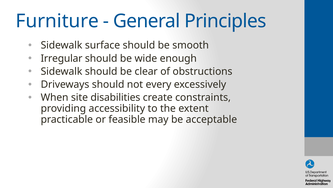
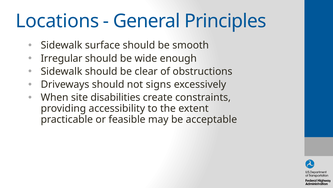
Furniture: Furniture -> Locations (57, 21)
every: every -> signs (158, 84)
